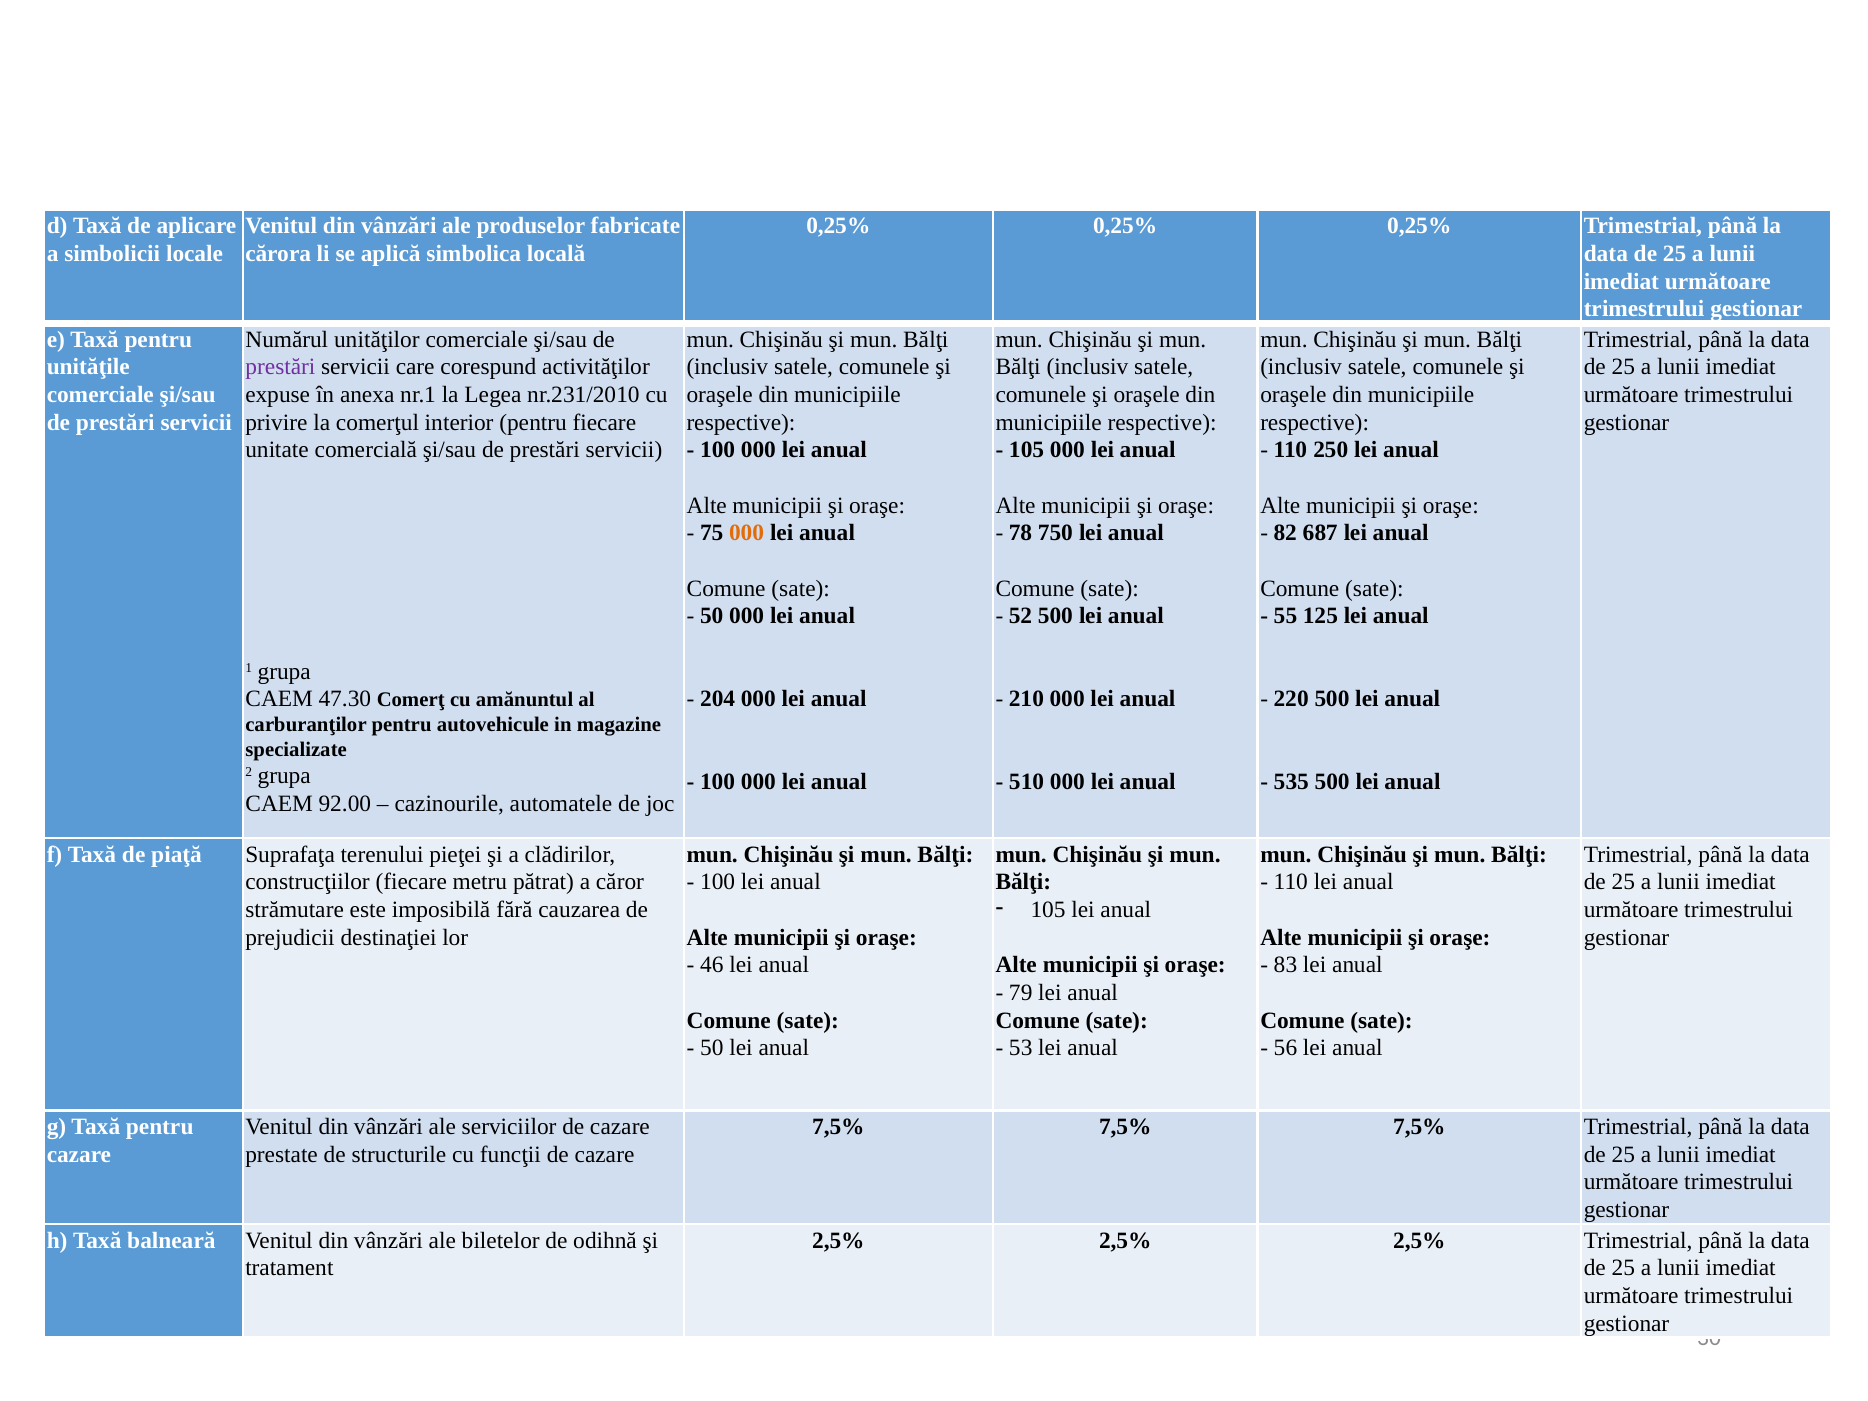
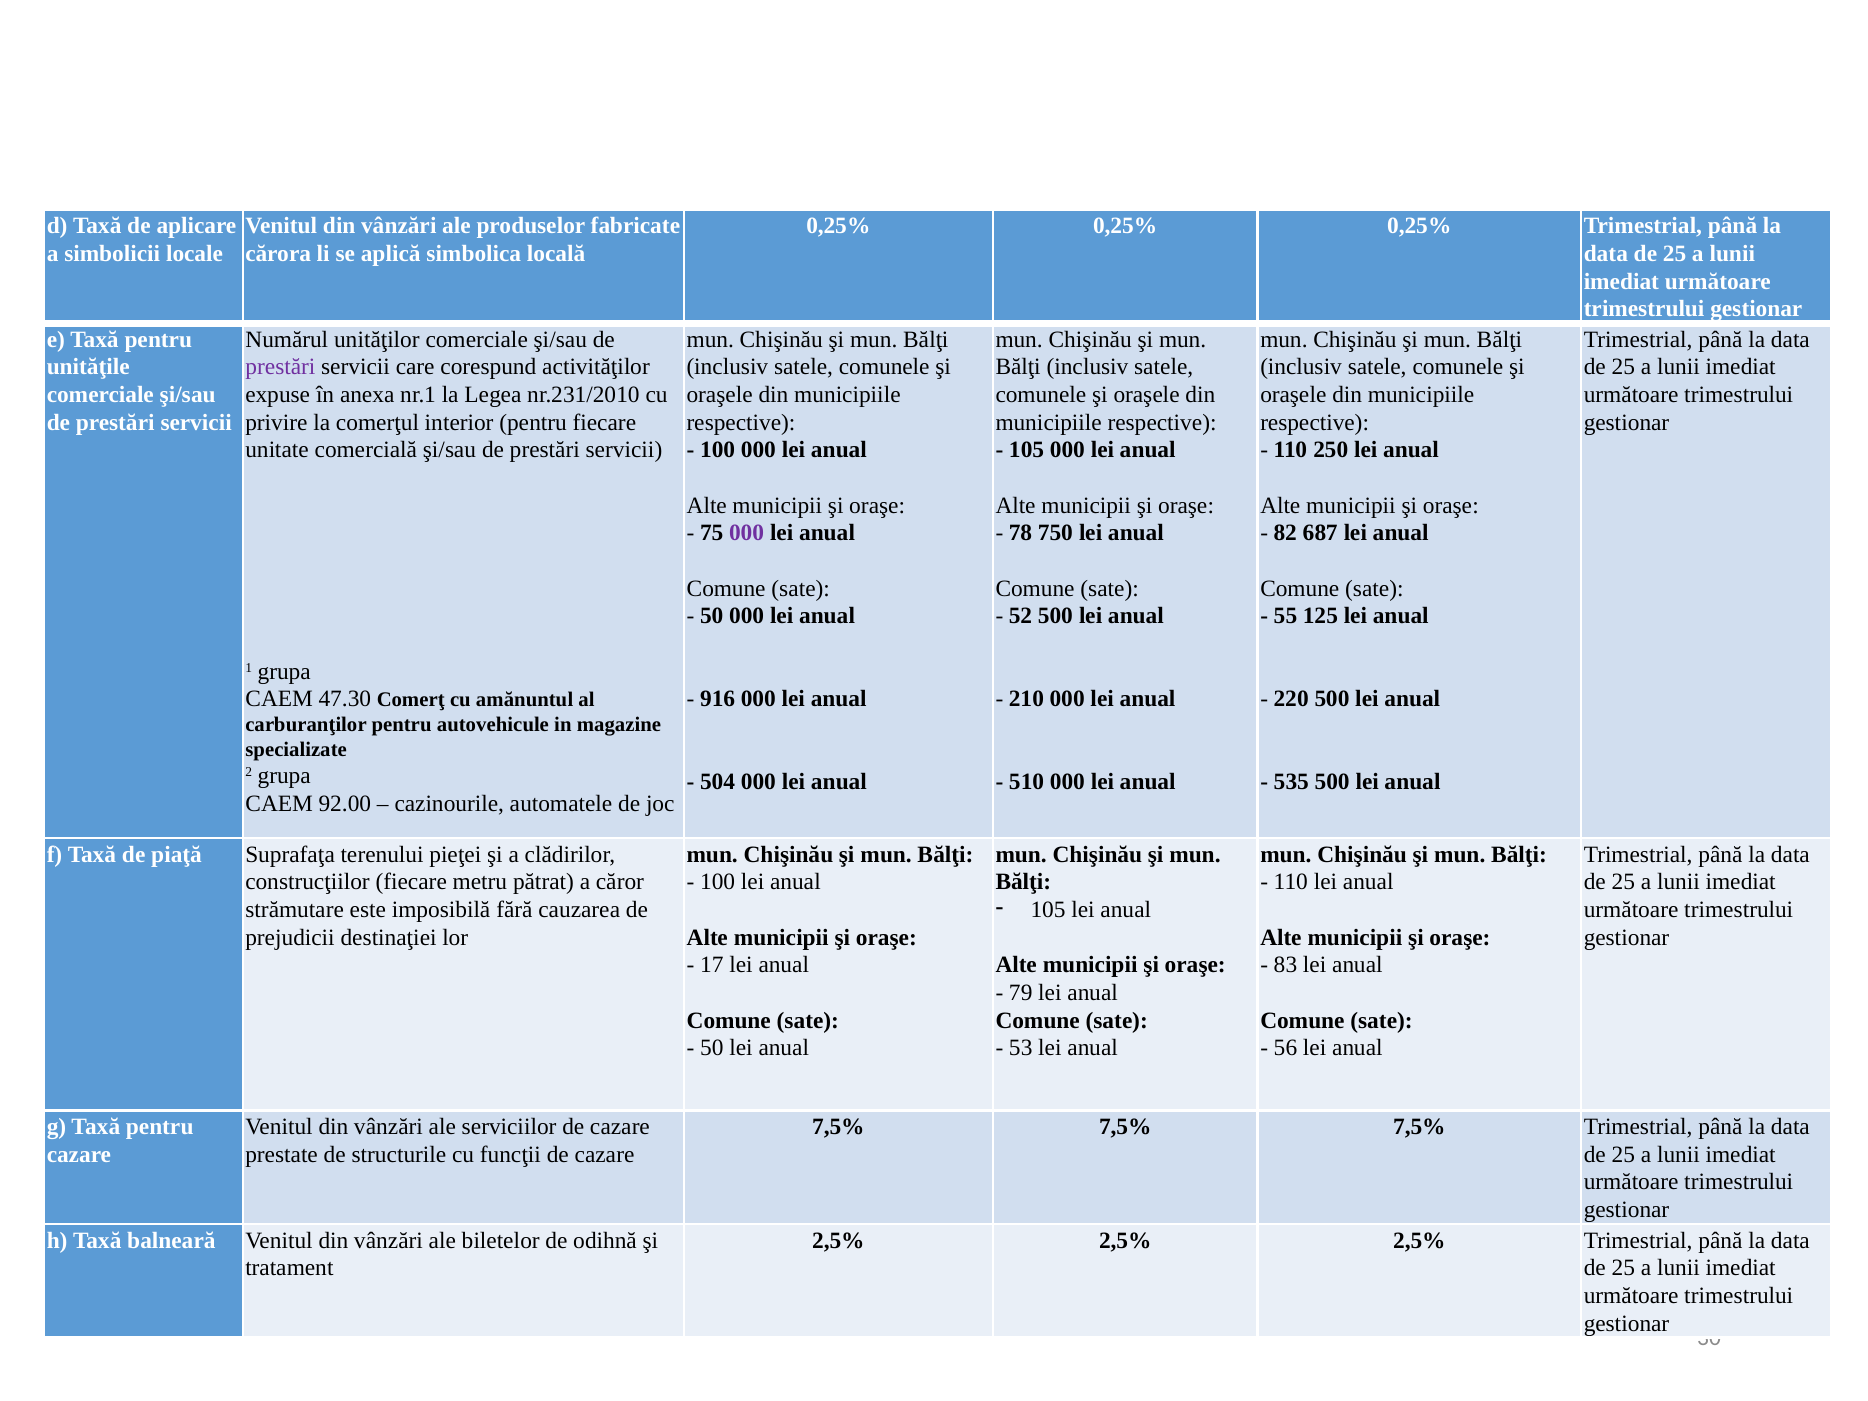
000 colour: orange -> purple (747, 533)
204: 204 -> 916 (718, 699)
100: 100 -> 504 (718, 782)
46: 46 -> 17 (712, 965)
